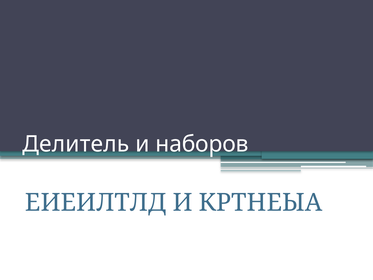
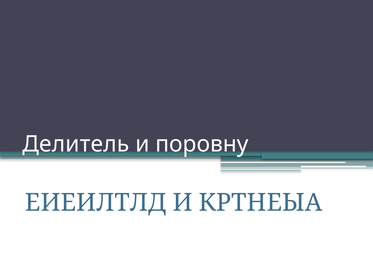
наборов: наборов -> поровну (202, 144)
